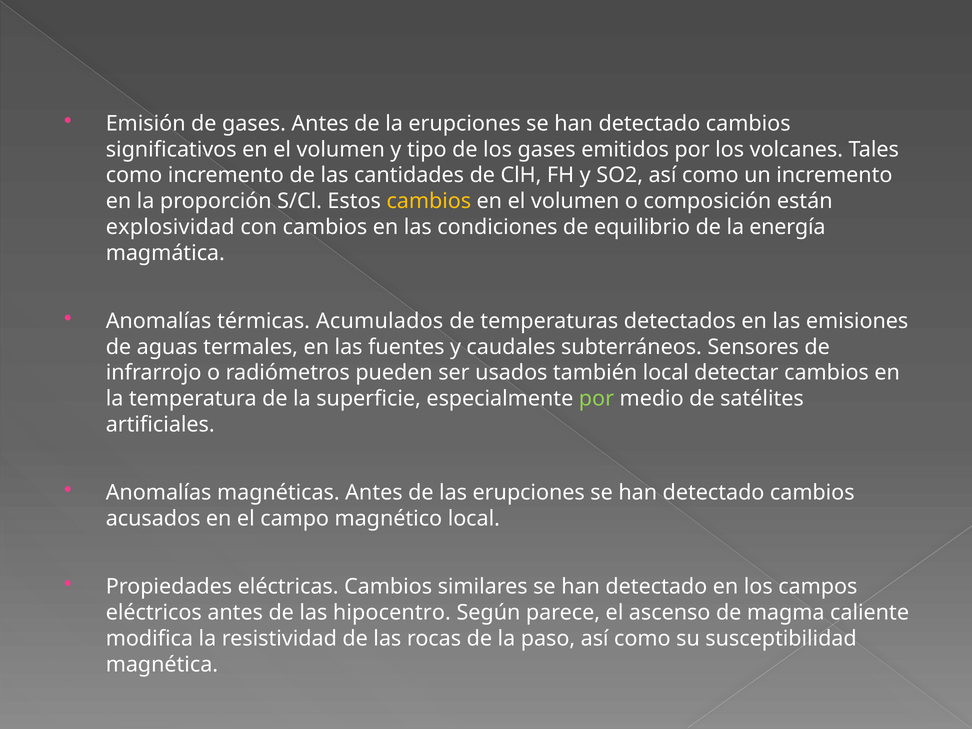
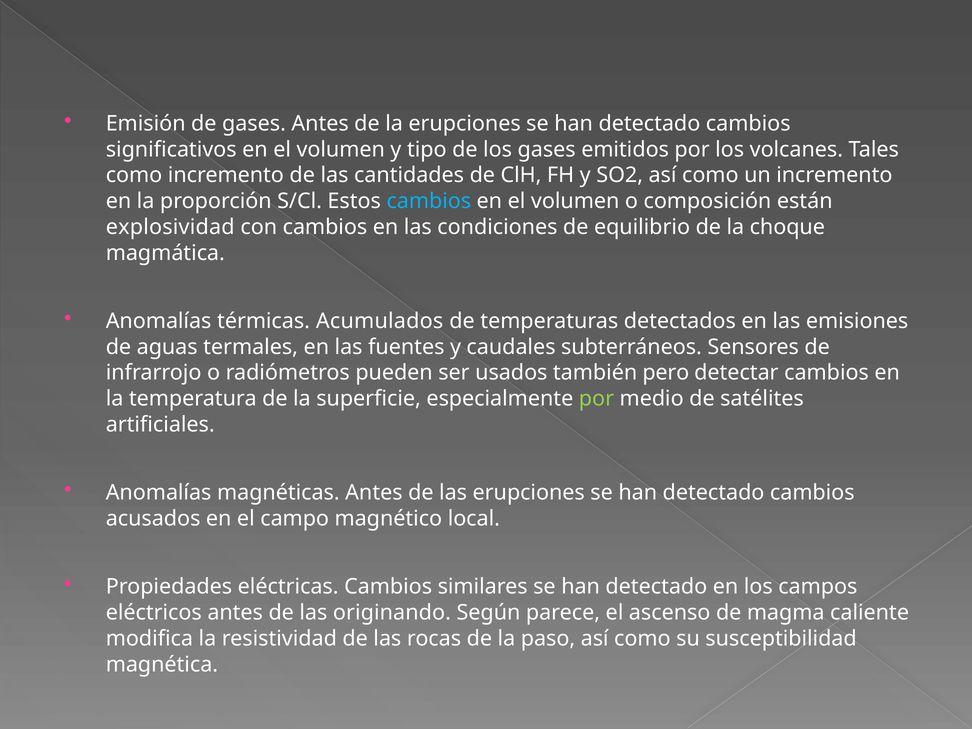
cambios colour: yellow -> light blue (429, 201)
energía: energía -> choque (787, 227)
también local: local -> pero (666, 373)
hipocentro: hipocentro -> originando (392, 613)
